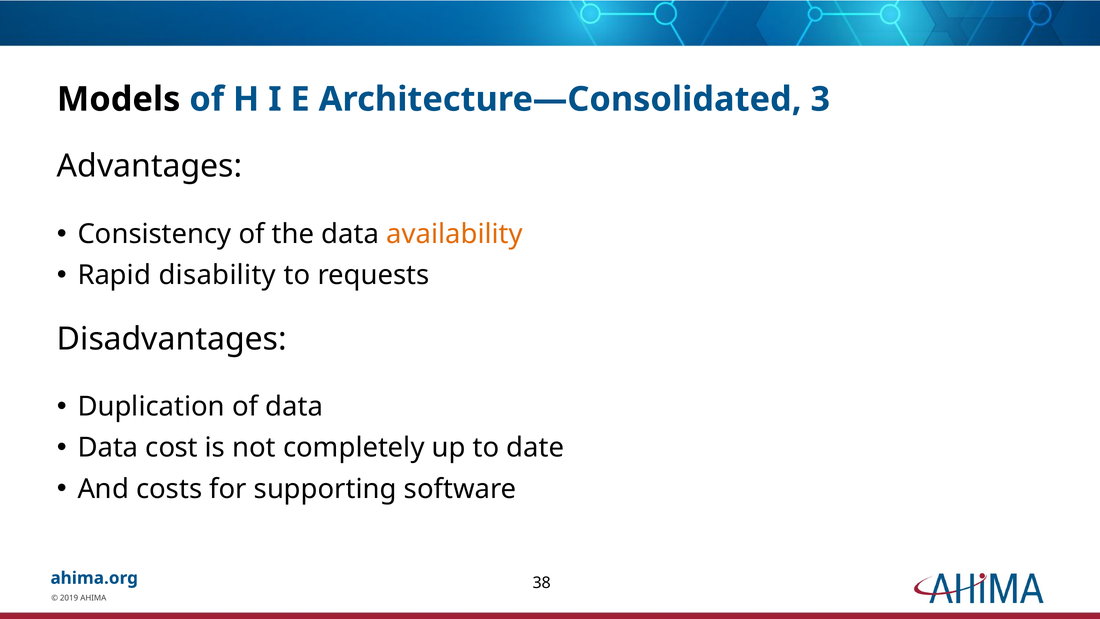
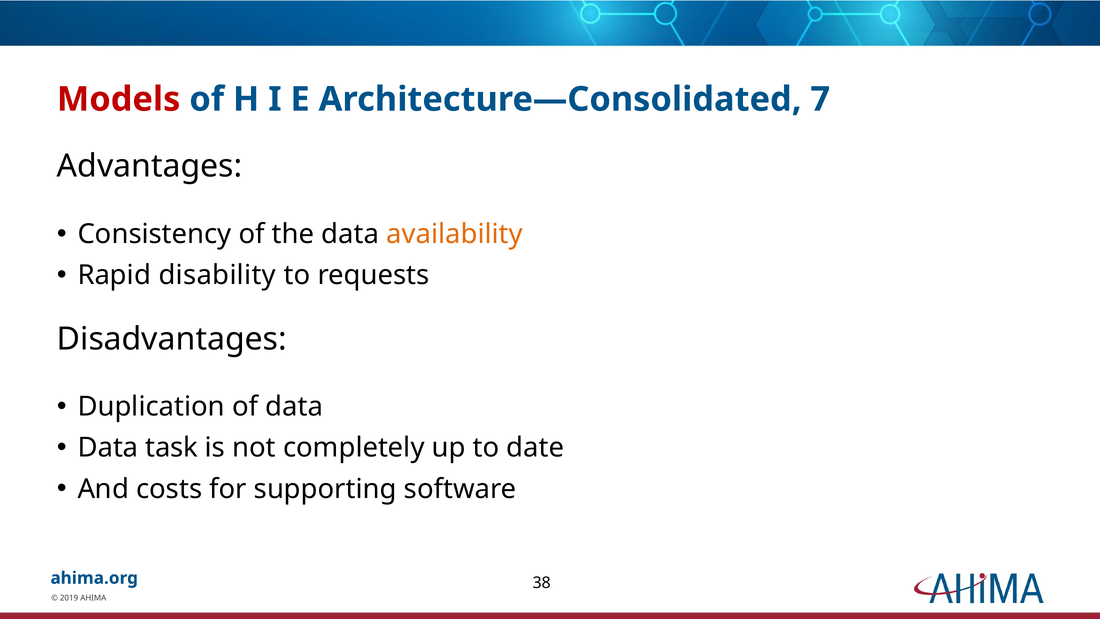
Models colour: black -> red (119, 99)
3: 3 -> 7 (820, 99)
cost: cost -> task (172, 448)
